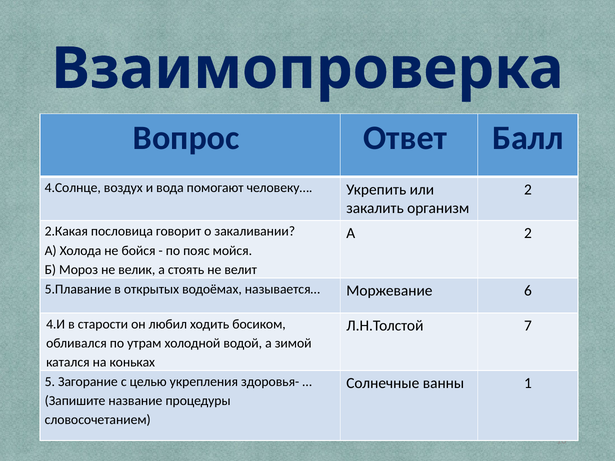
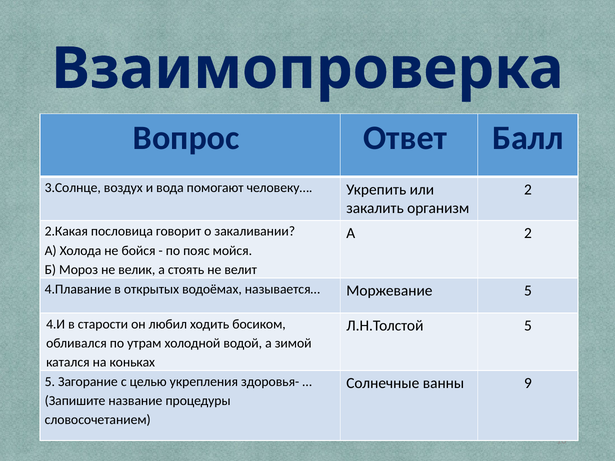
4.Солнце: 4.Солнце -> 3.Солнце (73, 188)
5.Плавание: 5.Плавание -> 4.Плавание (78, 289)
Моржевание 6: 6 -> 5 (528, 291)
Л.Н.Толстой 7: 7 -> 5 (528, 326)
1: 1 -> 9 (528, 383)
